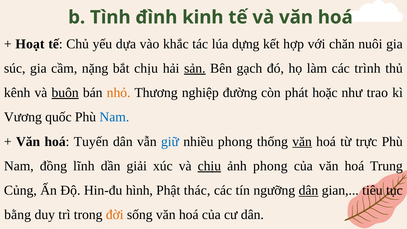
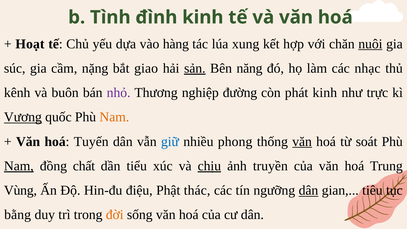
khắc: khắc -> hàng (176, 44)
dựng: dựng -> xung (246, 44)
nuôi underline: none -> present (370, 44)
bắt chịu: chịu -> giao (146, 68)
gạch: gạch -> năng (250, 68)
trình: trình -> nhạc (368, 68)
buôn underline: present -> none (65, 93)
nhỏ colour: orange -> purple (119, 93)
phát hoặc: hoặc -> kinh (325, 93)
trao: trao -> trực (377, 93)
Vương underline: none -> present (23, 117)
Nam colour: blue -> orange (114, 117)
trực: trực -> soát (367, 142)
Nam underline: none -> present (19, 166)
lĩnh: lĩnh -> chất (84, 166)
giải: giải -> tiểu (137, 166)
ảnh phong: phong -> truyền (270, 166)
Củng: Củng -> Vùng (20, 190)
hình: hình -> điệu (139, 190)
